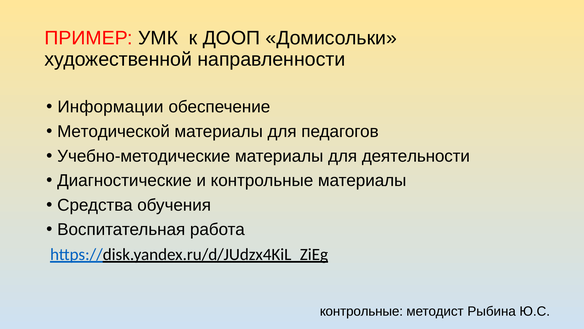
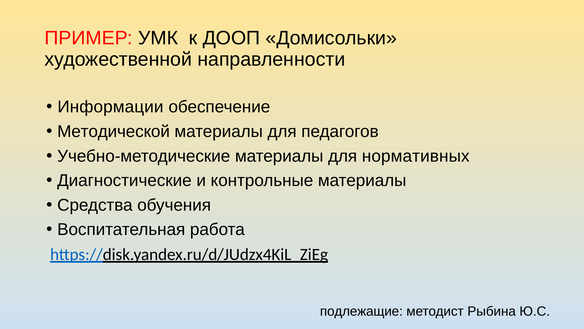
деятельности: деятельности -> нормативных (416, 156)
контрольные: контрольные -> подлежащие (361, 311)
